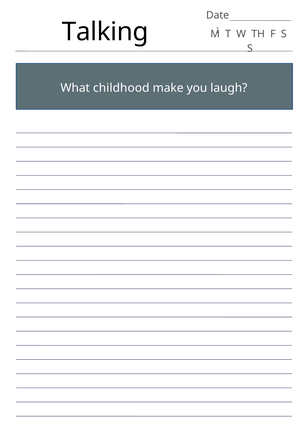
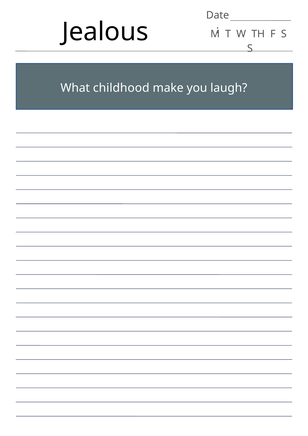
Talking: Talking -> Jealous (105, 32)
